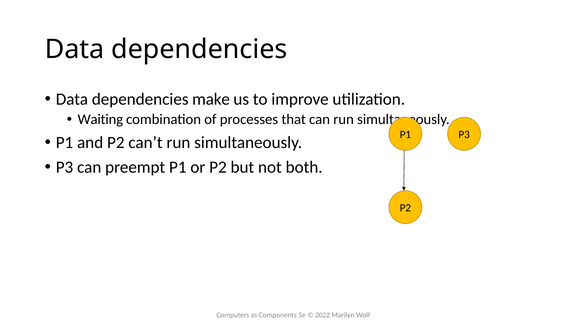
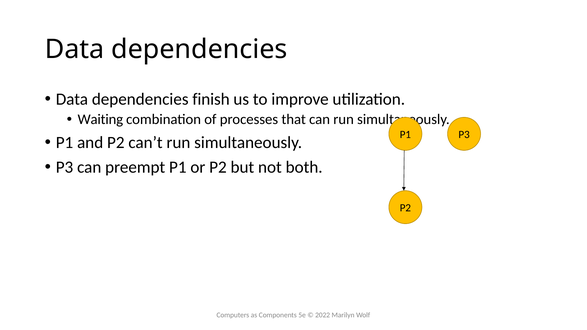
make: make -> finish (211, 99)
